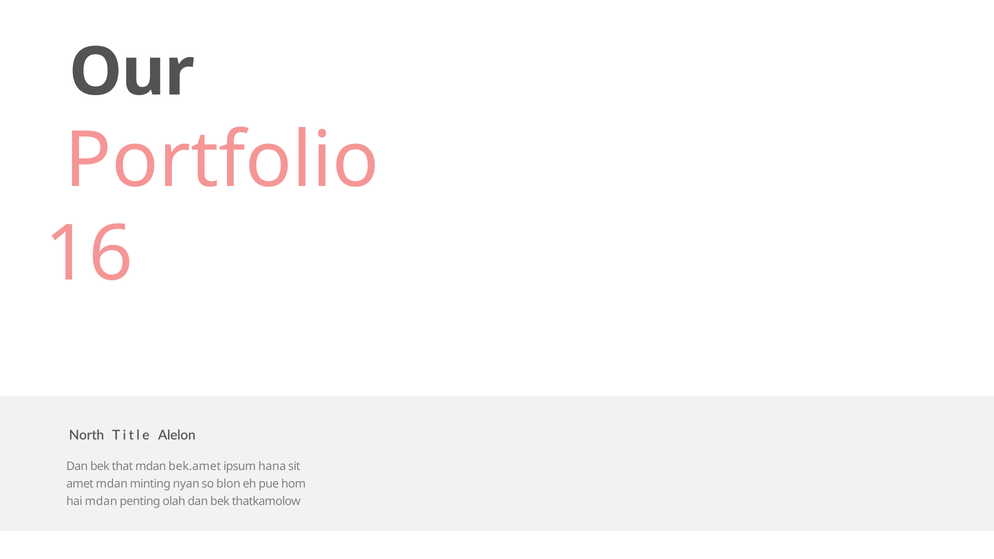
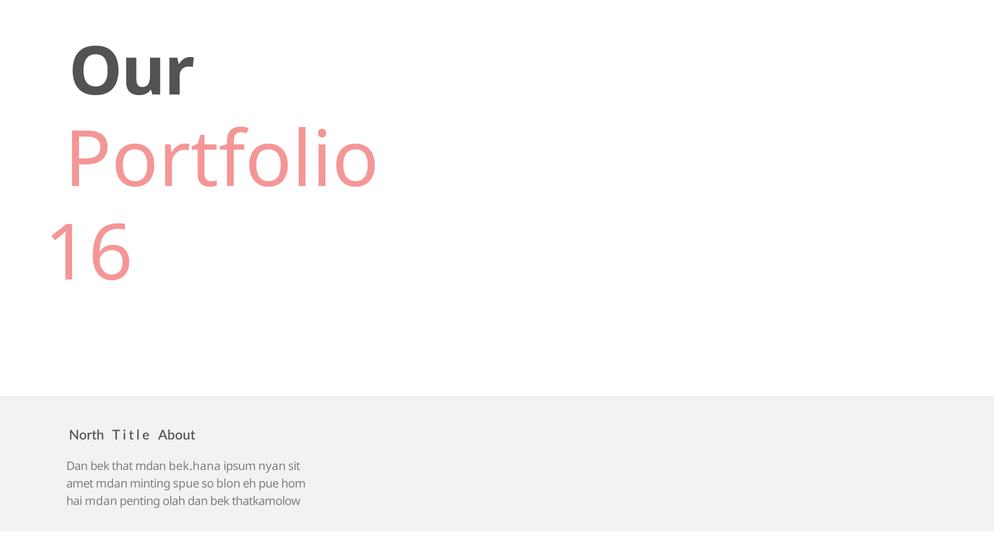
Alelon: Alelon -> About (177, 435)
bek.amet: bek.amet -> bek.hana (195, 466)
hana: hana -> nyan (272, 466)
nyan: nyan -> spue (186, 484)
